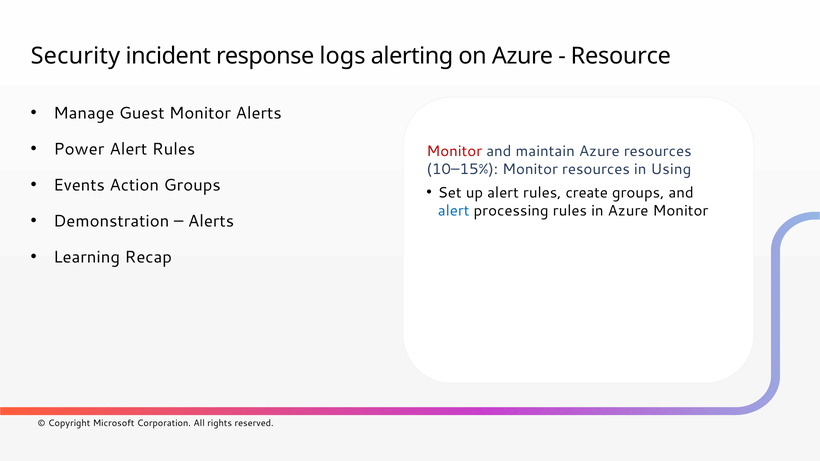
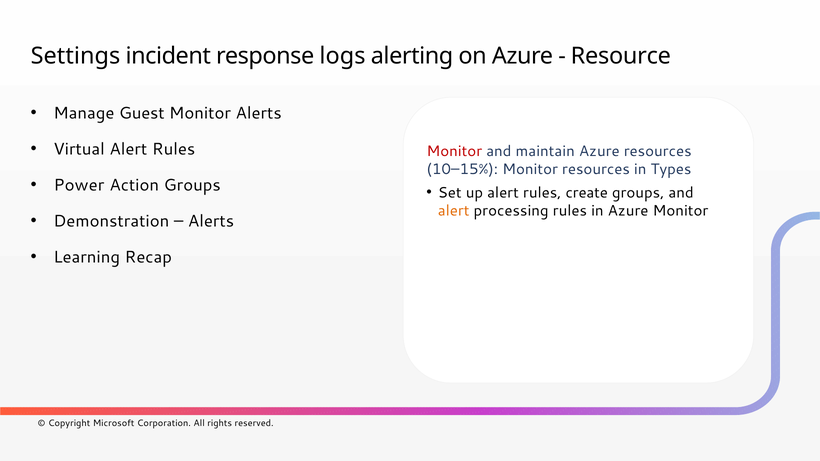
Security: Security -> Settings (75, 56)
Power: Power -> Virtual (79, 149)
Using: Using -> Types (671, 170)
Events: Events -> Power (79, 185)
alert colour: blue -> orange (454, 211)
